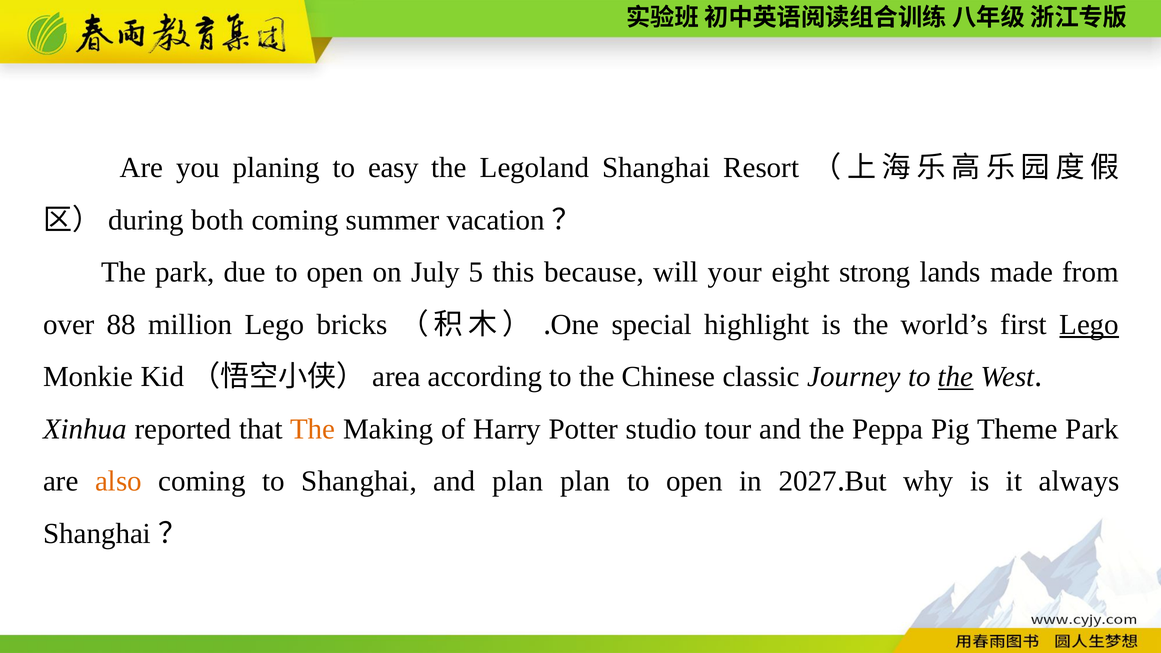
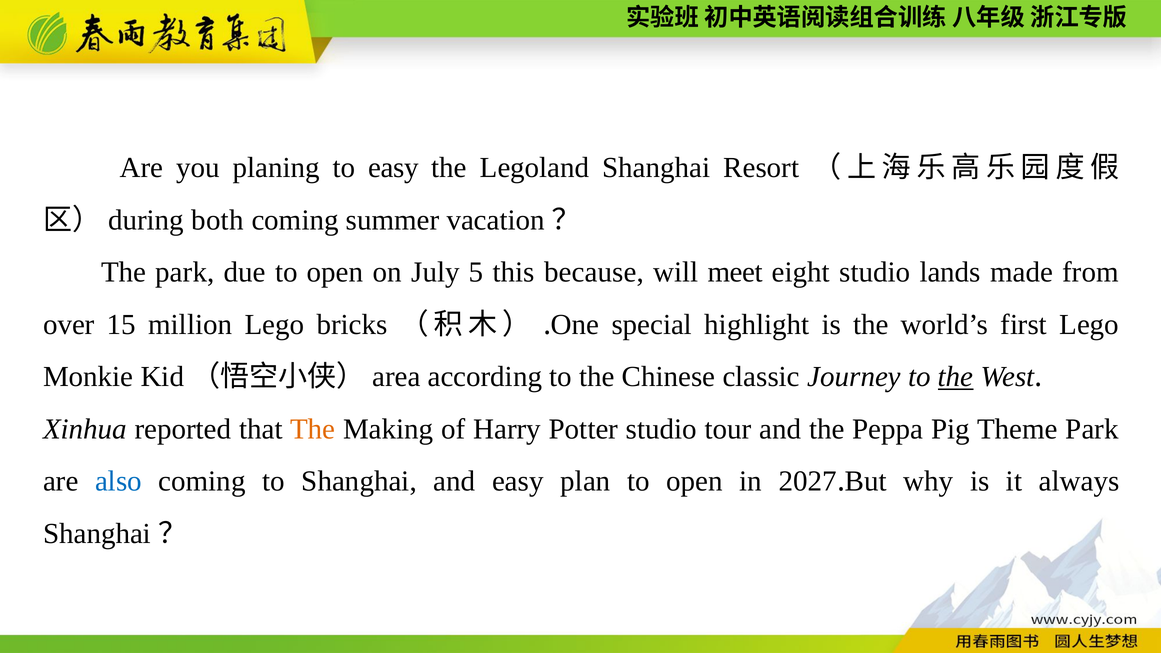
your: your -> meet (735, 272)
eight strong: strong -> studio (875, 272)
88: 88 -> 15 (121, 325)
Lego underline: present -> none (1089, 325)
also colour: orange -> blue (118, 481)
and plan: plan -> easy (518, 481)
